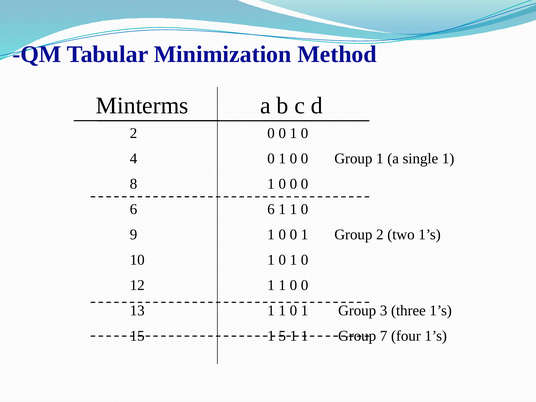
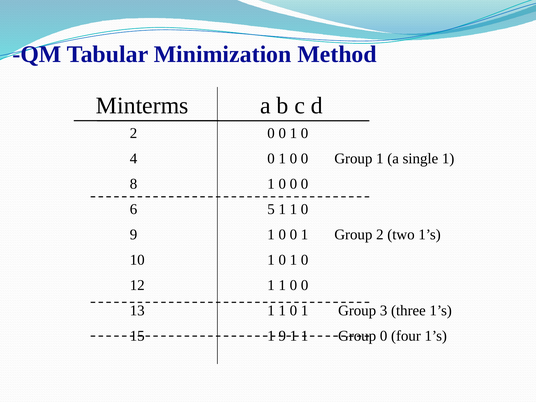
6 6: 6 -> 5 (271, 209)
1 5: 5 -> 9 (282, 336)
Group 7: 7 -> 0 (384, 336)
